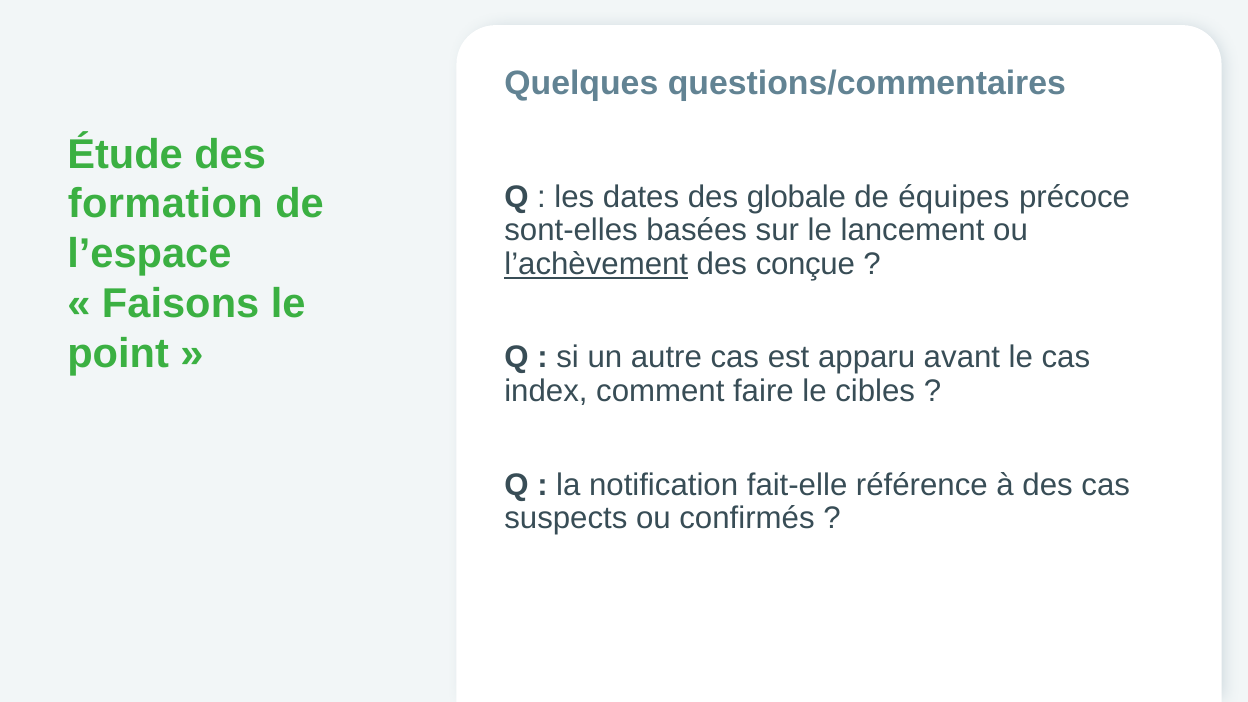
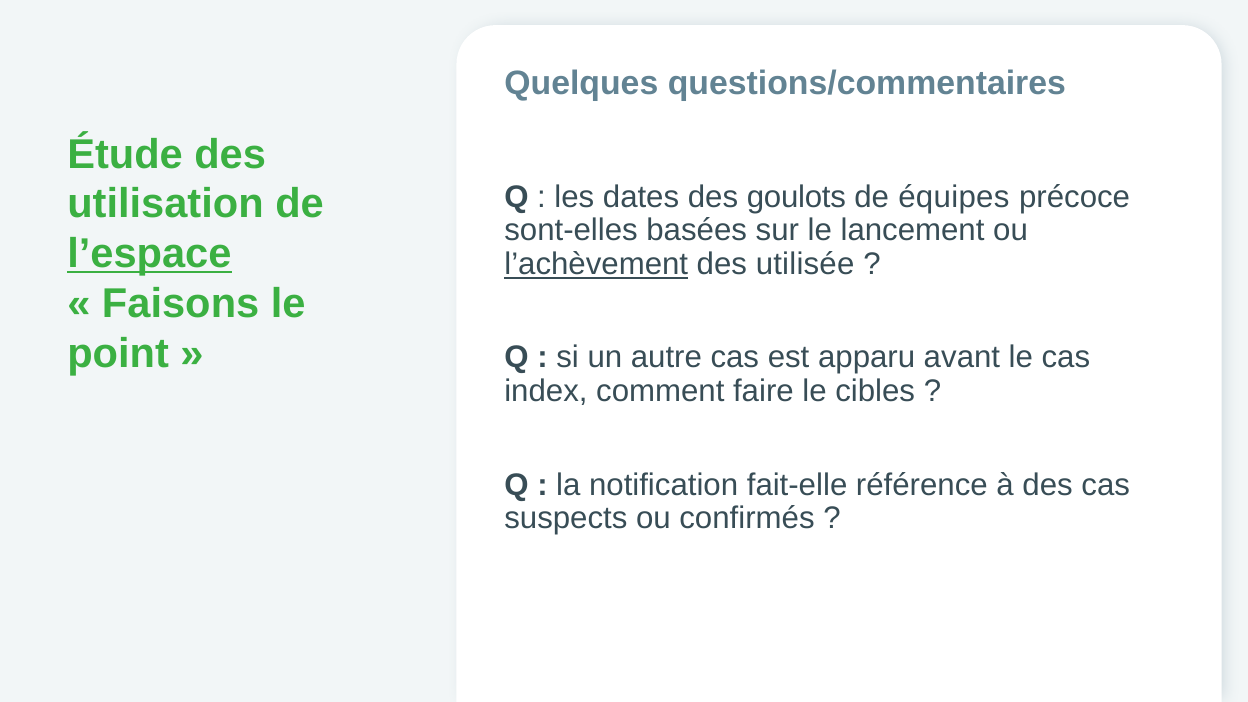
globale: globale -> goulots (796, 197)
formation: formation -> utilisation (166, 204)
l’espace underline: none -> present (149, 254)
conçue: conçue -> utilisée (805, 264)
